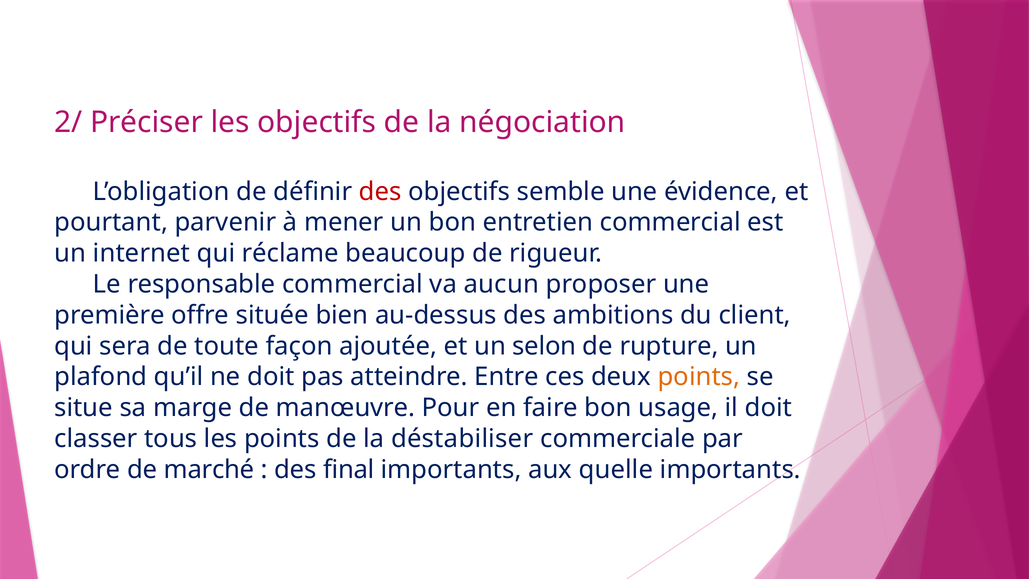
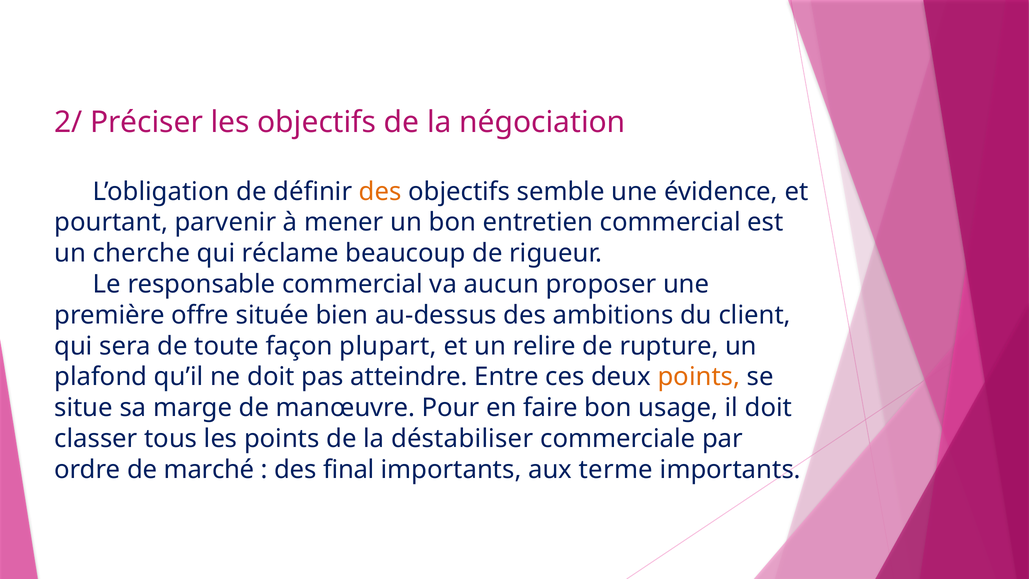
des colour: red -> orange (380, 192)
internet: internet -> cherche (141, 253)
ajoutée: ajoutée -> plupart (388, 346)
selon: selon -> relire (544, 346)
quelle: quelle -> terme (616, 469)
